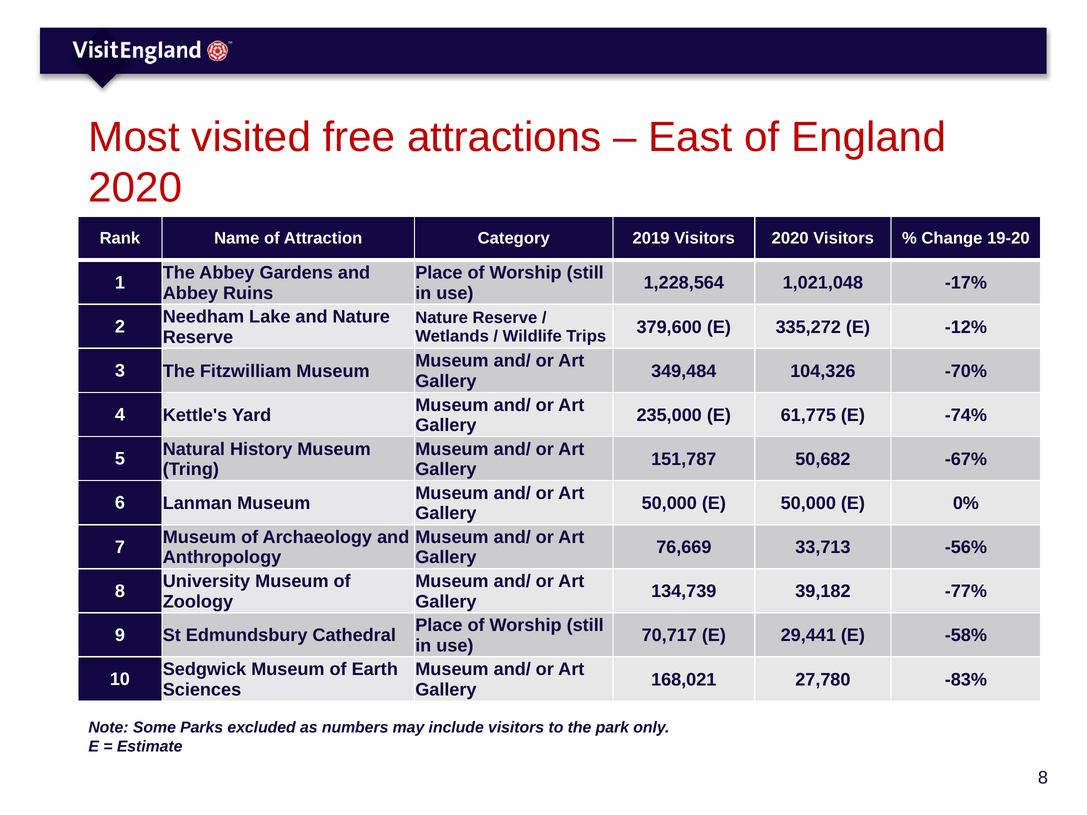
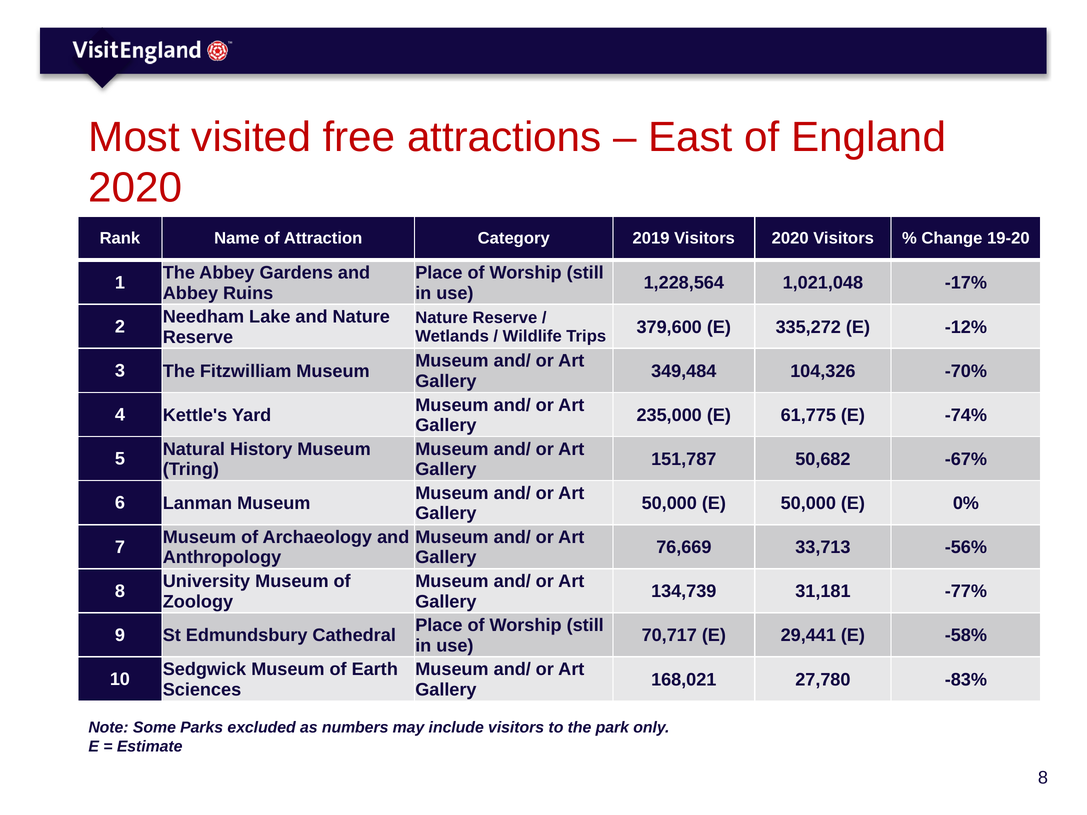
39,182: 39,182 -> 31,181 (823, 592)
